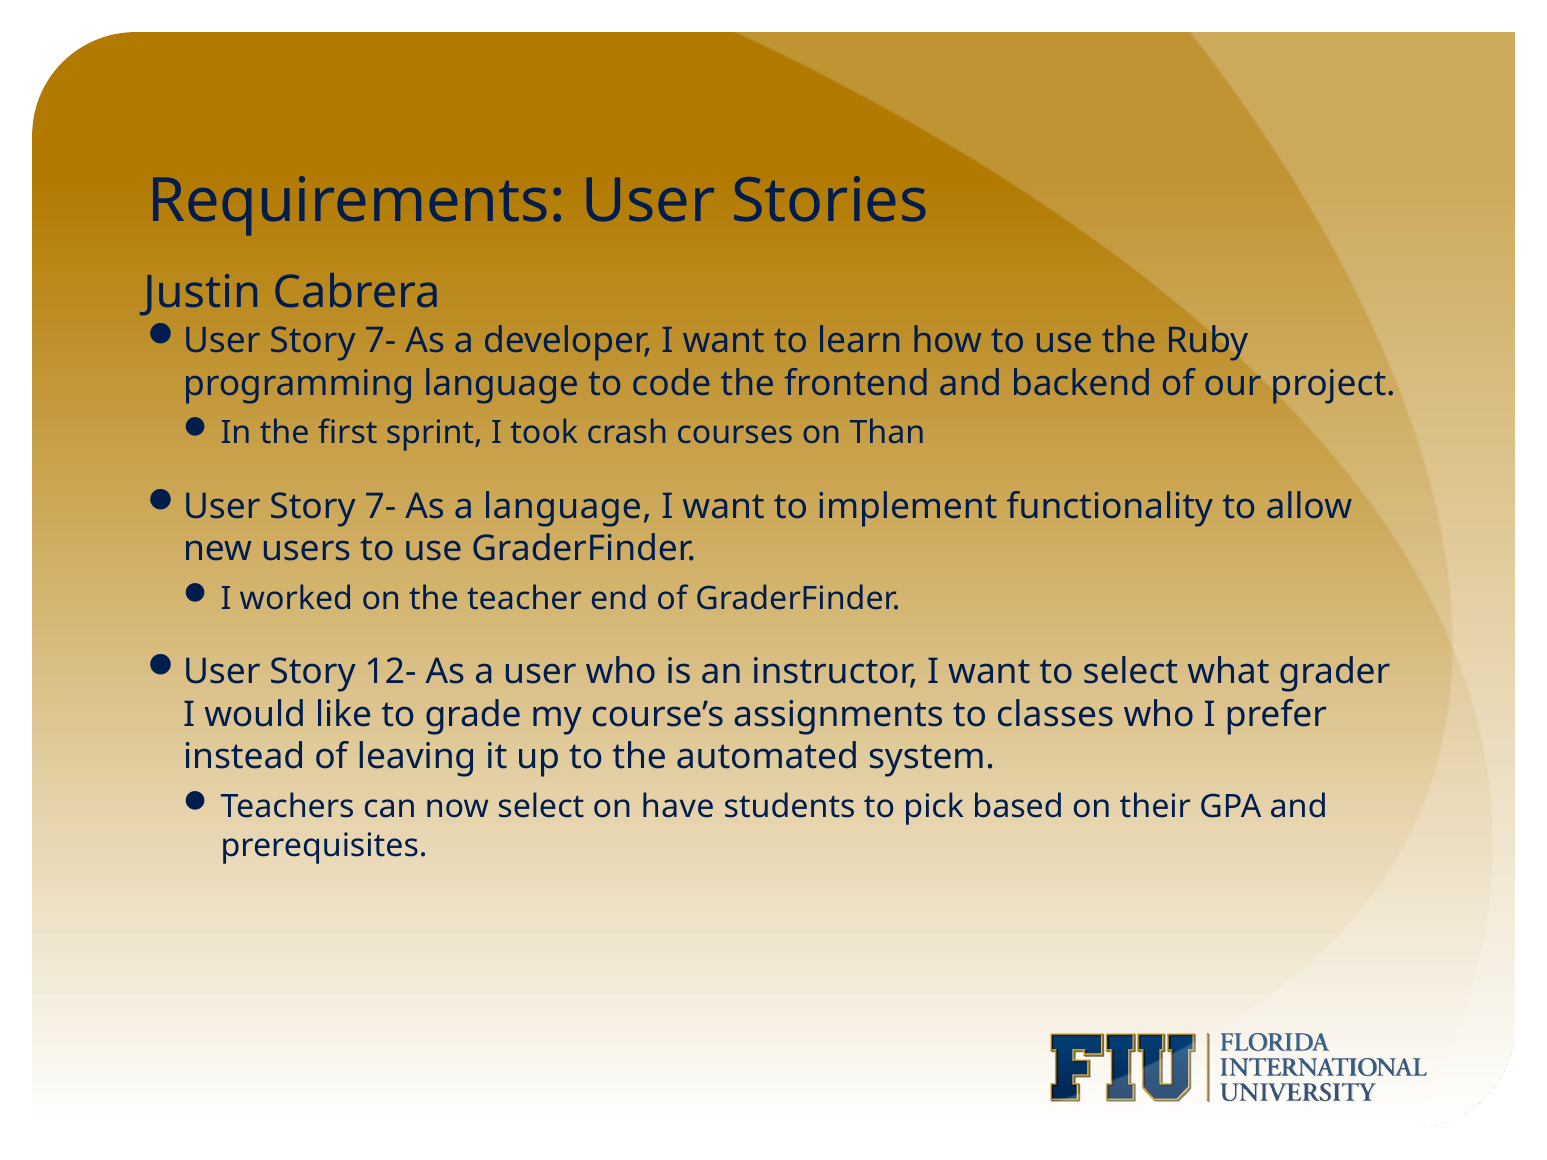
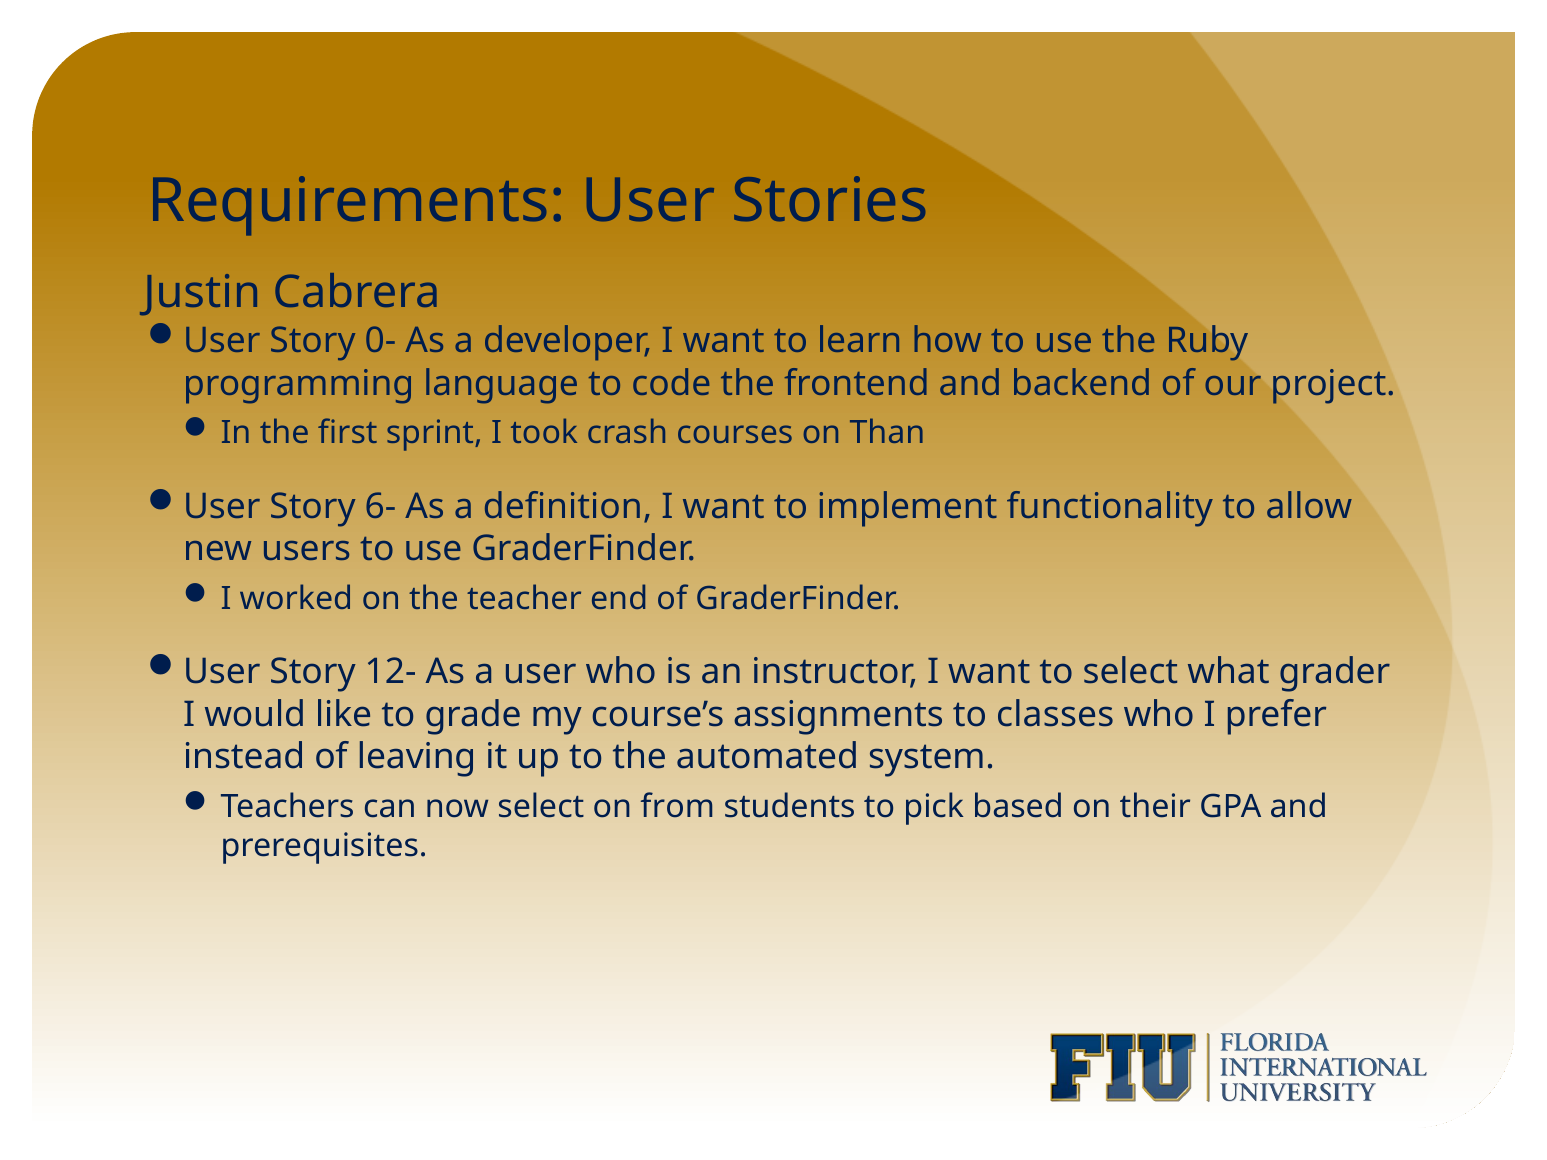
7-: 7- -> 0- (380, 341)
7-: 7- -> 6- (380, 506)
a language: language -> definition (568, 506)
have: have -> from (678, 807)
